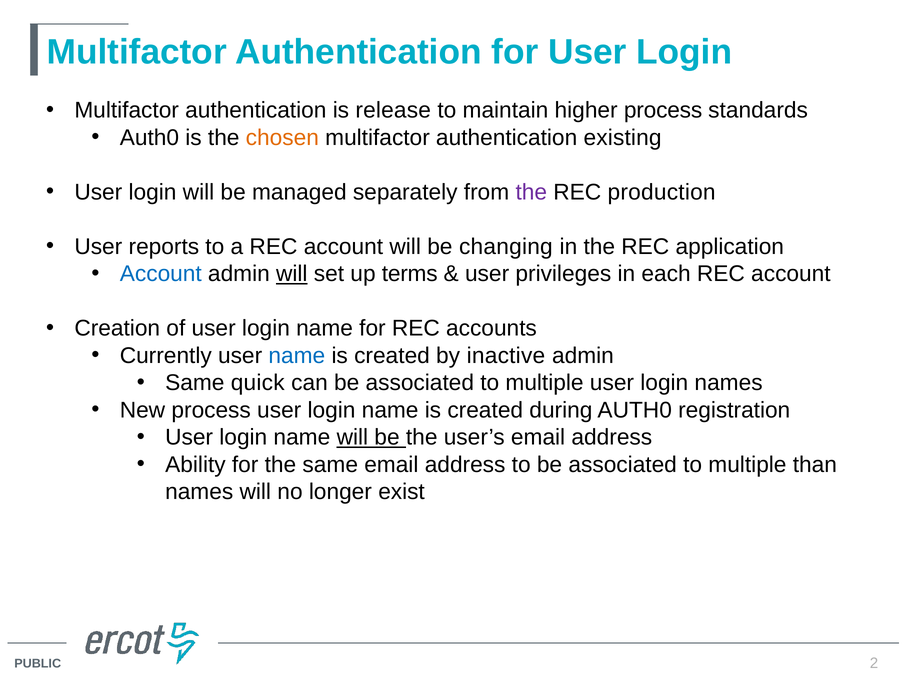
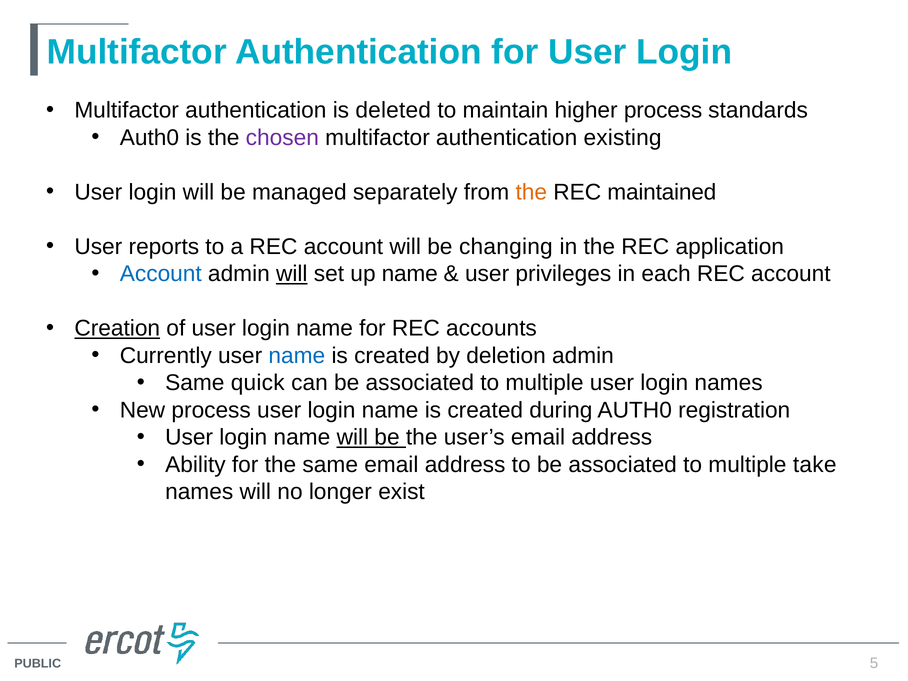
release: release -> deleted (393, 110)
chosen colour: orange -> purple (282, 138)
the colour: purple -> orange (531, 192)
production: production -> maintained (662, 192)
up terms: terms -> name (410, 274)
Creation underline: none -> present (117, 328)
inactive: inactive -> deletion (506, 356)
than: than -> take (815, 465)
2: 2 -> 5 (874, 663)
